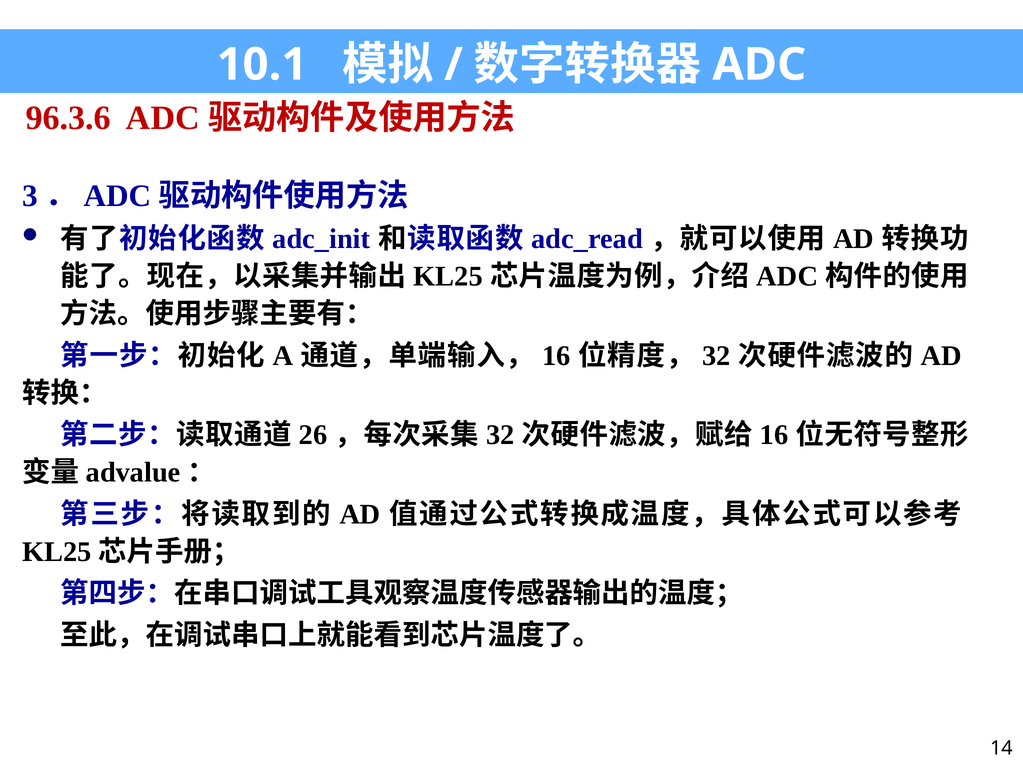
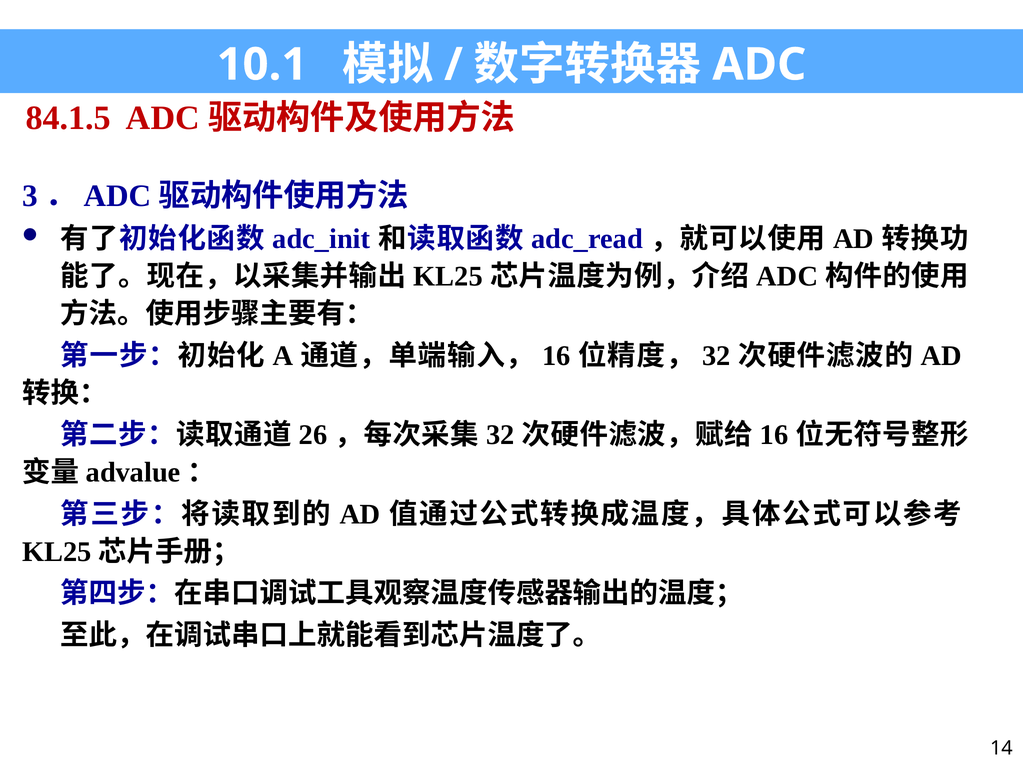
96.3.6: 96.3.6 -> 84.1.5 (68, 118)
